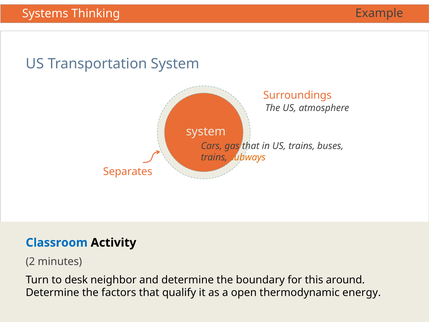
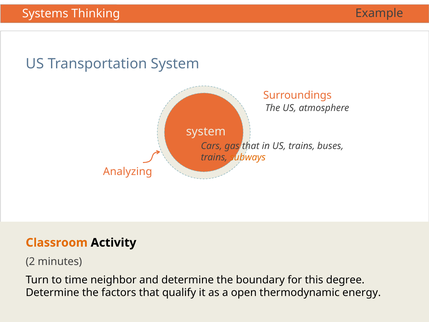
Separates: Separates -> Analyzing (128, 172)
Classroom colour: blue -> orange (57, 242)
desk: desk -> time (76, 280)
around: around -> degree (345, 280)
